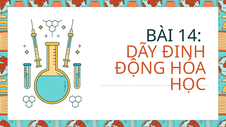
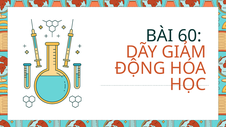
14: 14 -> 60 (190, 36)
ĐINH: ĐINH -> GIẢM (184, 52)
